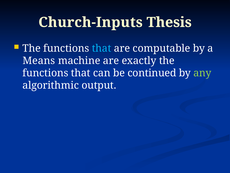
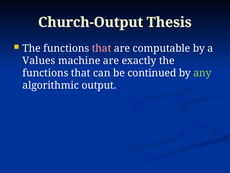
Church-Inputs: Church-Inputs -> Church-Output (91, 22)
that colour: light blue -> pink (102, 48)
Means: Means -> Values (39, 61)
